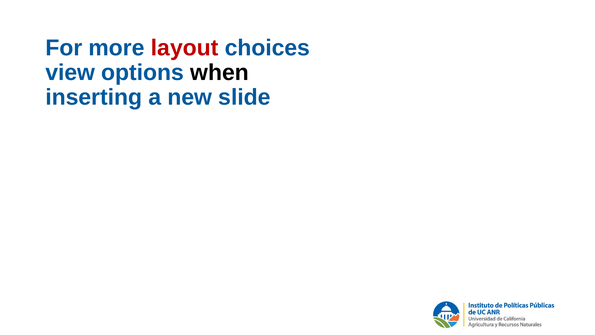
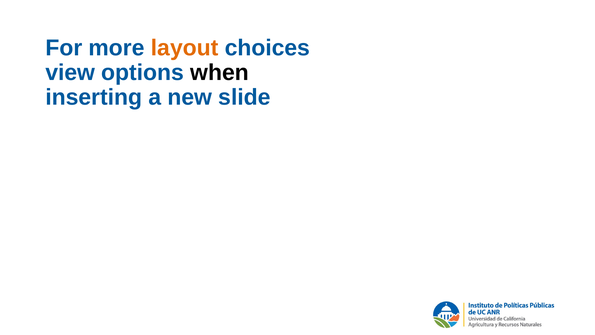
layout colour: red -> orange (185, 48)
